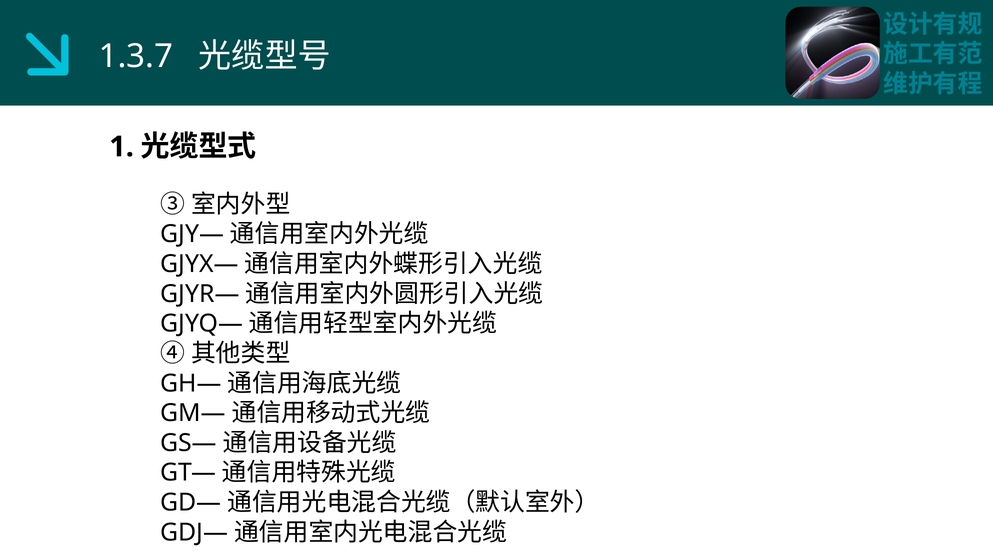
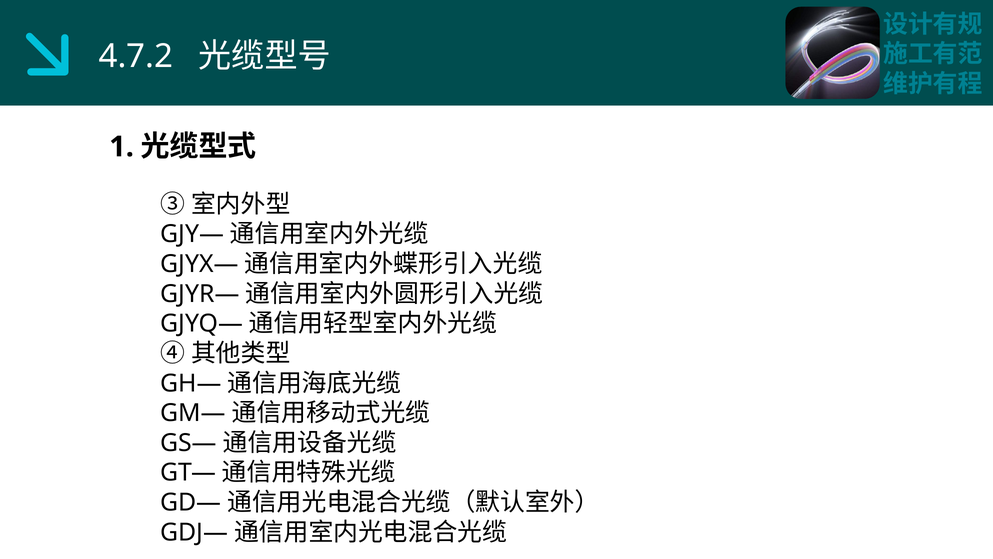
1.3.7: 1.3.7 -> 4.7.2 (136, 56)
